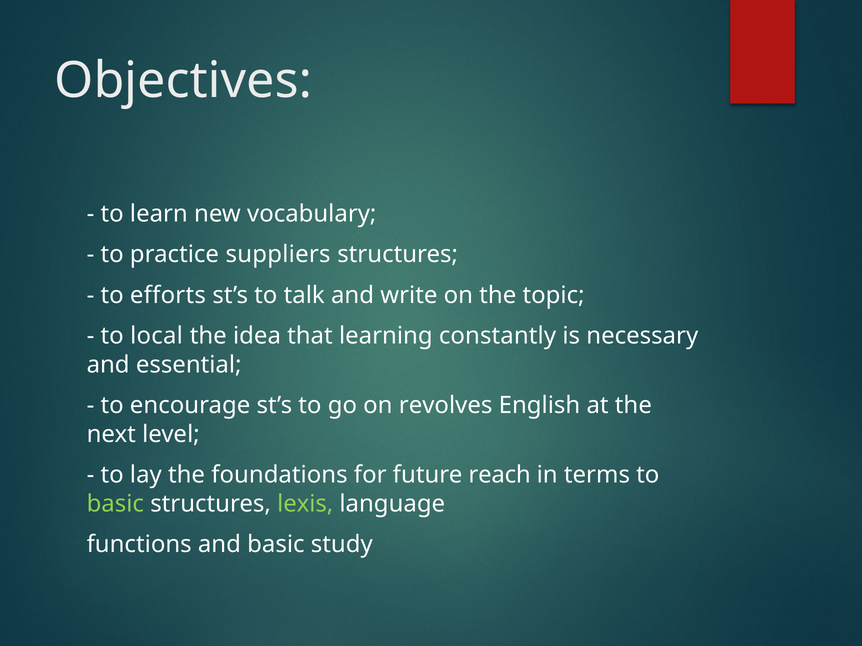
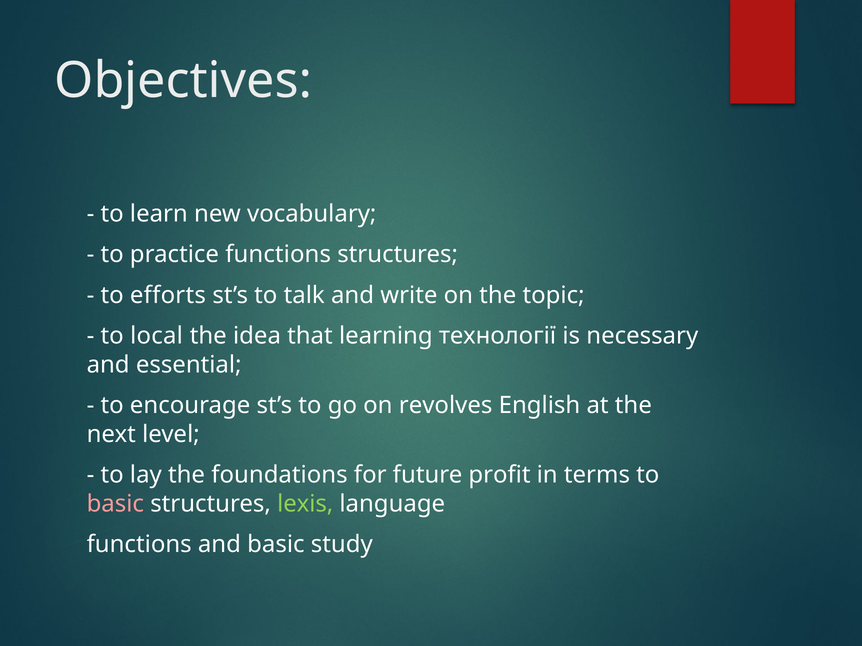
practice suppliers: suppliers -> functions (278, 255)
constantly: constantly -> технології (498, 336)
reach: reach -> profit (499, 475)
basic colour: light green -> pink (115, 504)
